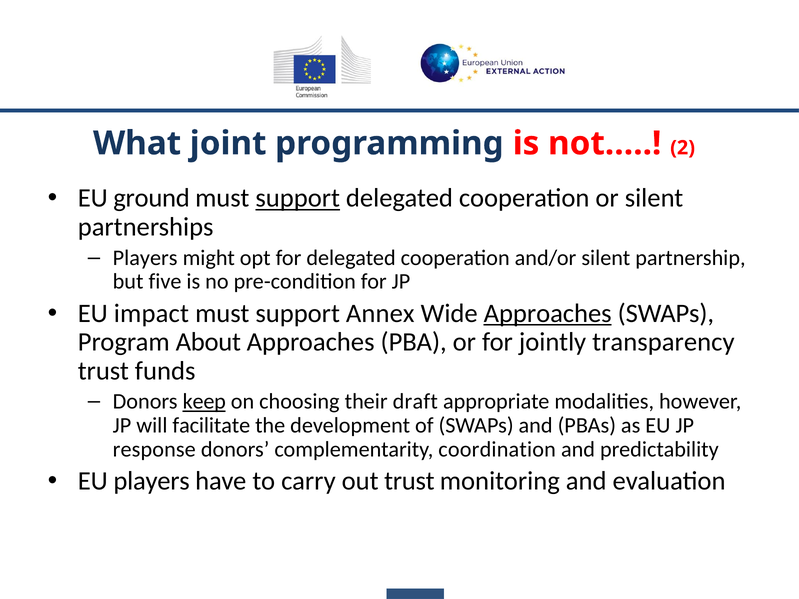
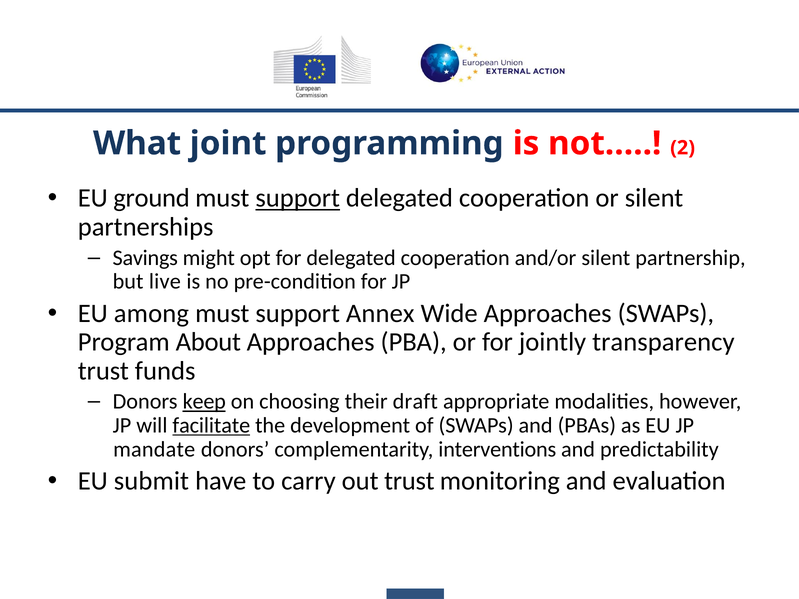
Players: Players -> Savings (145, 258)
five: five -> live (165, 282)
impact: impact -> among (151, 313)
Approaches underline: present -> none (548, 313)
facilitate underline: none -> present (211, 426)
response: response -> mandate (154, 450)
coordination: coordination -> interventions (497, 450)
EU players: players -> submit (151, 481)
